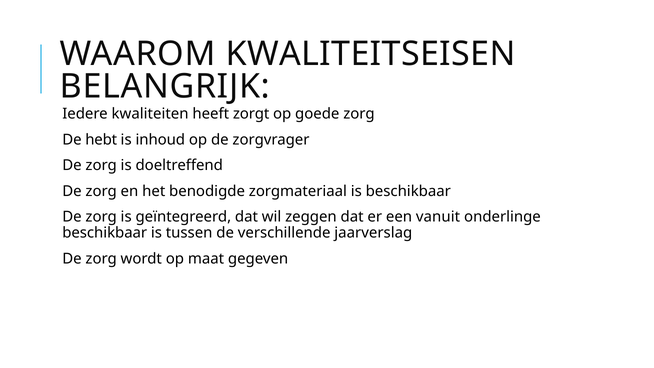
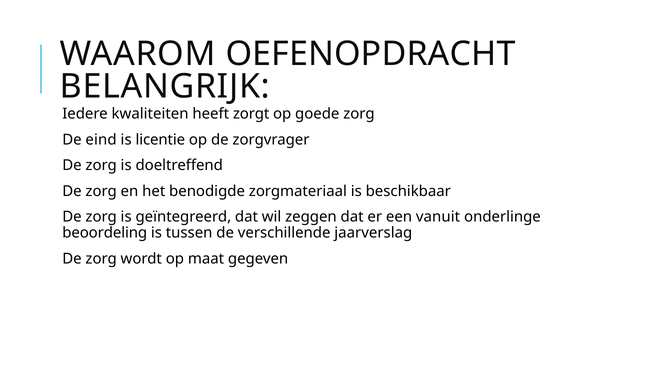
KWALITEITSEISEN: KWALITEITSEISEN -> OEFENOPDRACHT (371, 54)
hebt: hebt -> eind (101, 140)
inhoud: inhoud -> licentie (160, 140)
beschikbaar: beschikbaar -> beoordeling (105, 233)
